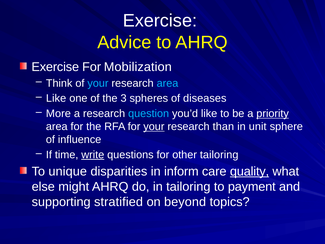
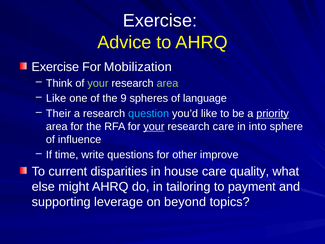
your colour: light blue -> light green (98, 83)
area colour: light blue -> light green (167, 83)
3: 3 -> 9 (124, 98)
diseases: diseases -> language (205, 98)
More: More -> Their (58, 113)
research than: than -> care (223, 126)
unit: unit -> into (258, 126)
write underline: present -> none (93, 155)
other tailoring: tailoring -> improve (219, 155)
unique: unique -> current (68, 171)
inform: inform -> house (181, 171)
quality underline: present -> none (250, 171)
stratified: stratified -> leverage (119, 202)
